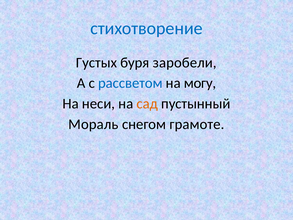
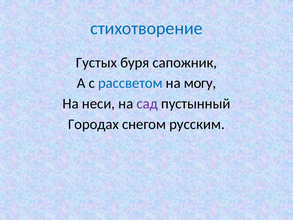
заробели: заробели -> сапожник (185, 63)
сад colour: orange -> purple (147, 104)
Мораль: Мораль -> Городах (93, 124)
грамоте: грамоте -> русским (197, 124)
